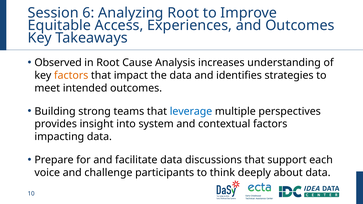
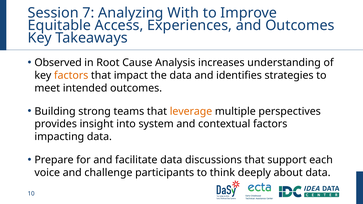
6: 6 -> 7 (88, 13)
Analyzing Root: Root -> With (183, 13)
leverage colour: blue -> orange (191, 111)
